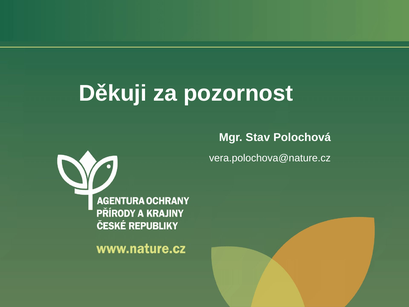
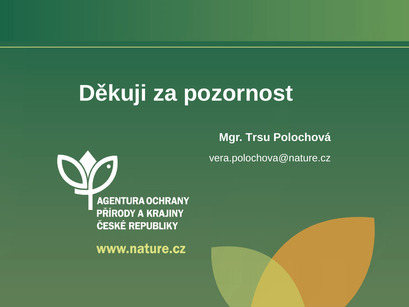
Stav: Stav -> Trsu (258, 137)
